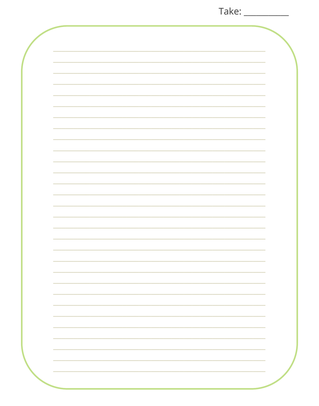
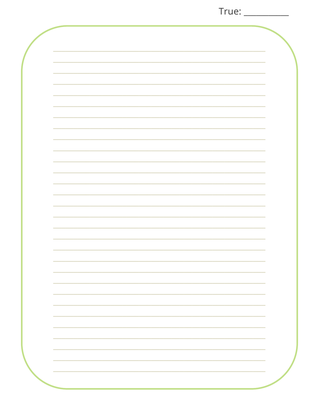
Take: Take -> True (230, 12)
